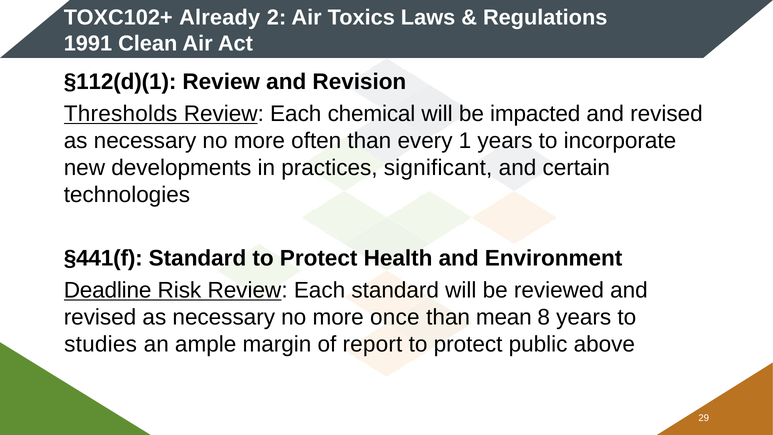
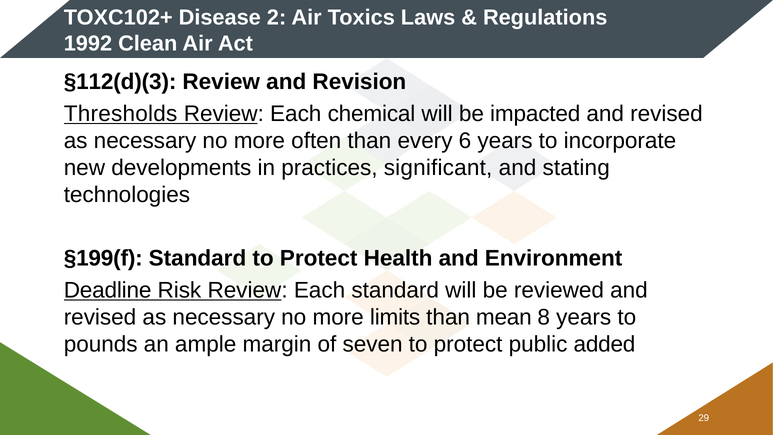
Already: Already -> Disease (220, 17)
1991: 1991 -> 1992 (88, 44)
§112(d)(1: §112(d)(1 -> §112(d)(3 (120, 82)
1: 1 -> 6 (465, 141)
certain: certain -> stating (576, 168)
§441(f: §441(f -> §199(f (103, 258)
once: once -> limits (395, 317)
studies: studies -> pounds (101, 344)
report: report -> seven (373, 344)
above: above -> added (604, 344)
